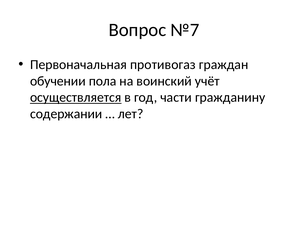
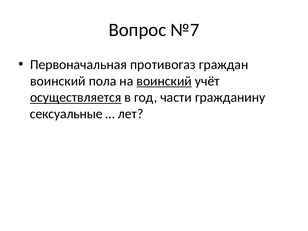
обучении: обучении -> воинский (58, 81)
воинский underline: none -> present (164, 81)
содержании: содержании -> сексуальные (66, 114)
